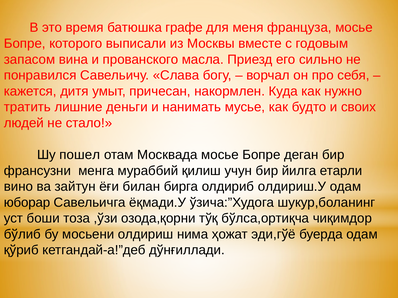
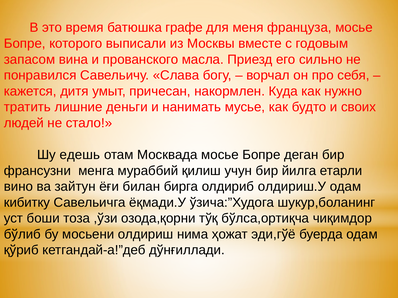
пошел: пошел -> едешь (80, 155)
юборар: юборар -> кибитку (27, 203)
